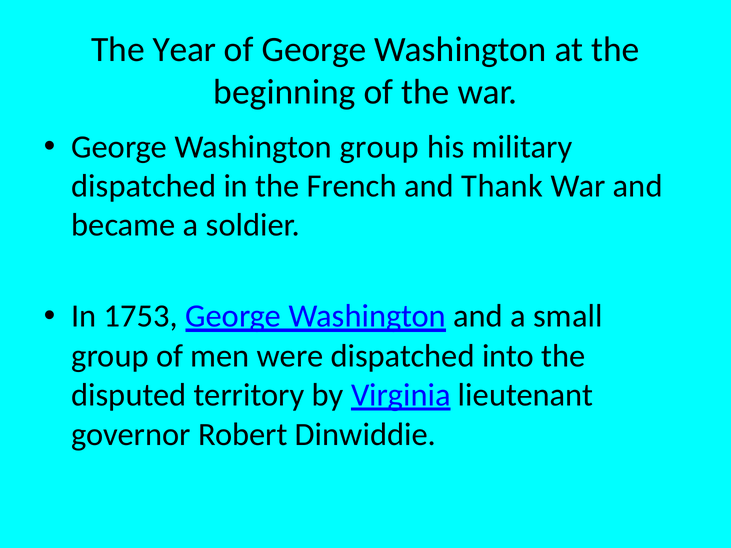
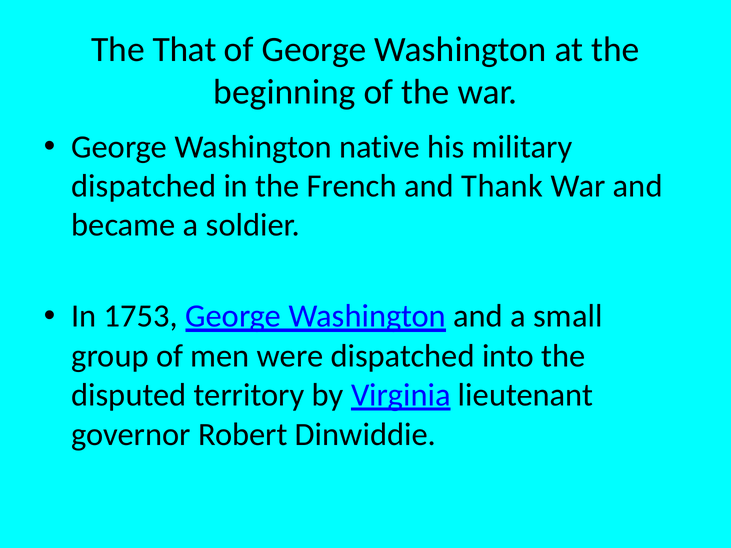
Year: Year -> That (185, 49)
Washington group: group -> native (380, 147)
